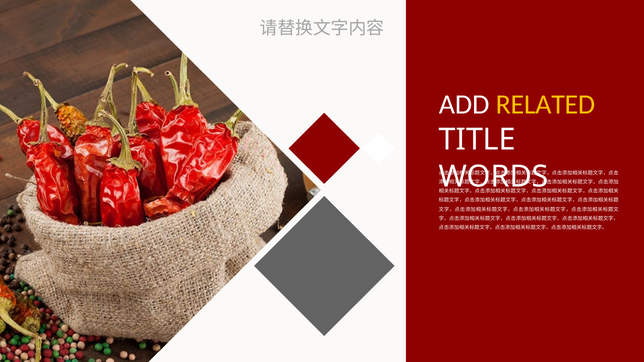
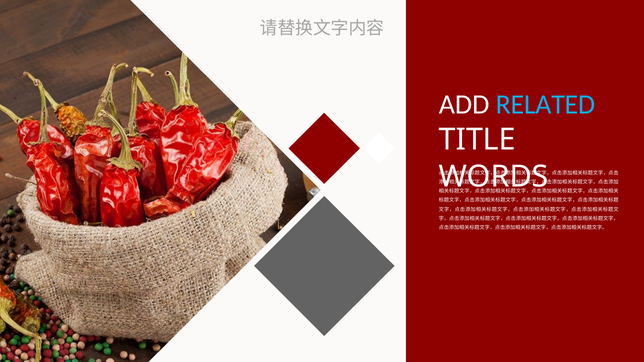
RELATED colour: yellow -> light blue (545, 105)
